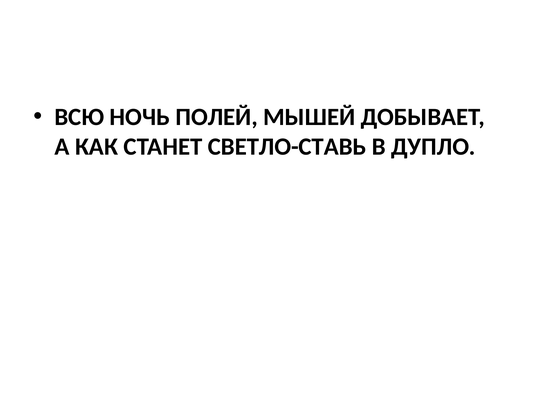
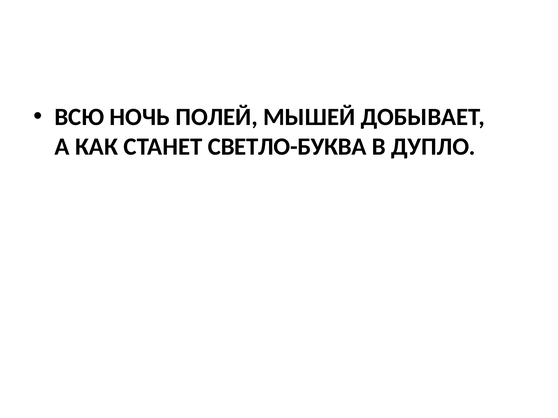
СВЕТЛО-СТАВЬ: СВЕТЛО-СТАВЬ -> СВЕТЛО-БУКВА (287, 147)
